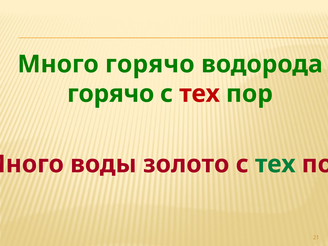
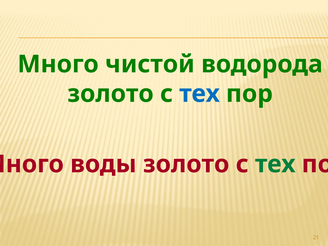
Много горячо: горячо -> чистой (150, 64)
горячо: горячо -> золото (111, 94)
тех colour: red -> blue (200, 94)
